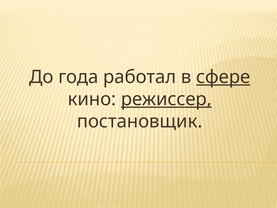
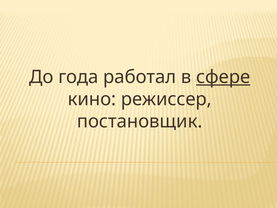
режиссер underline: present -> none (166, 99)
